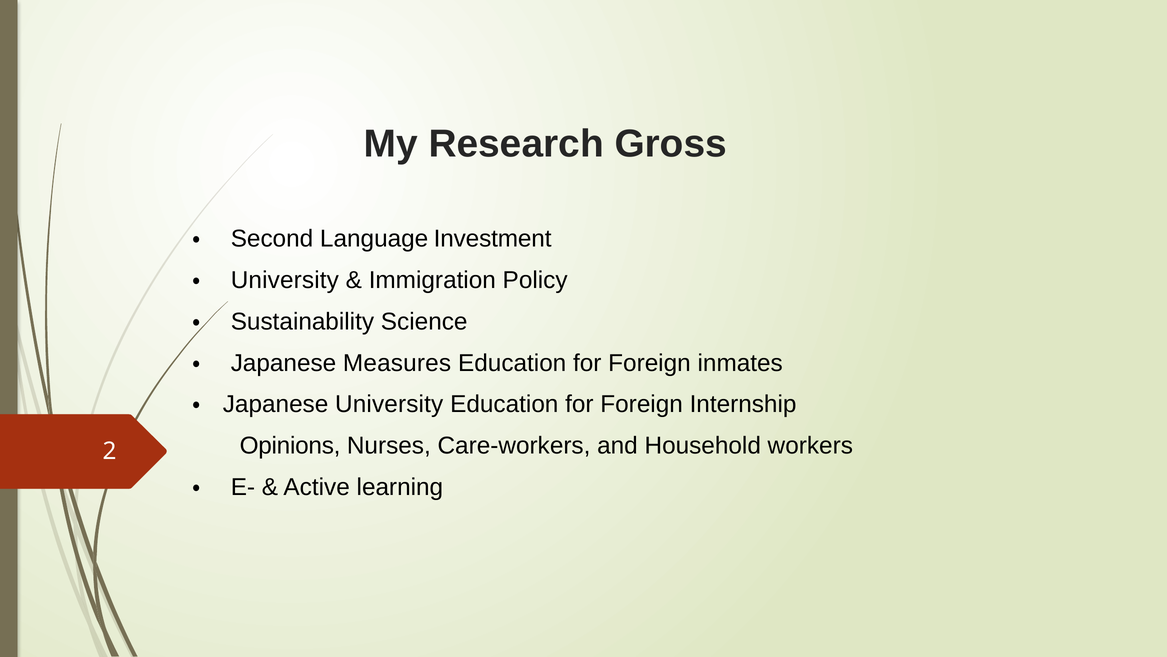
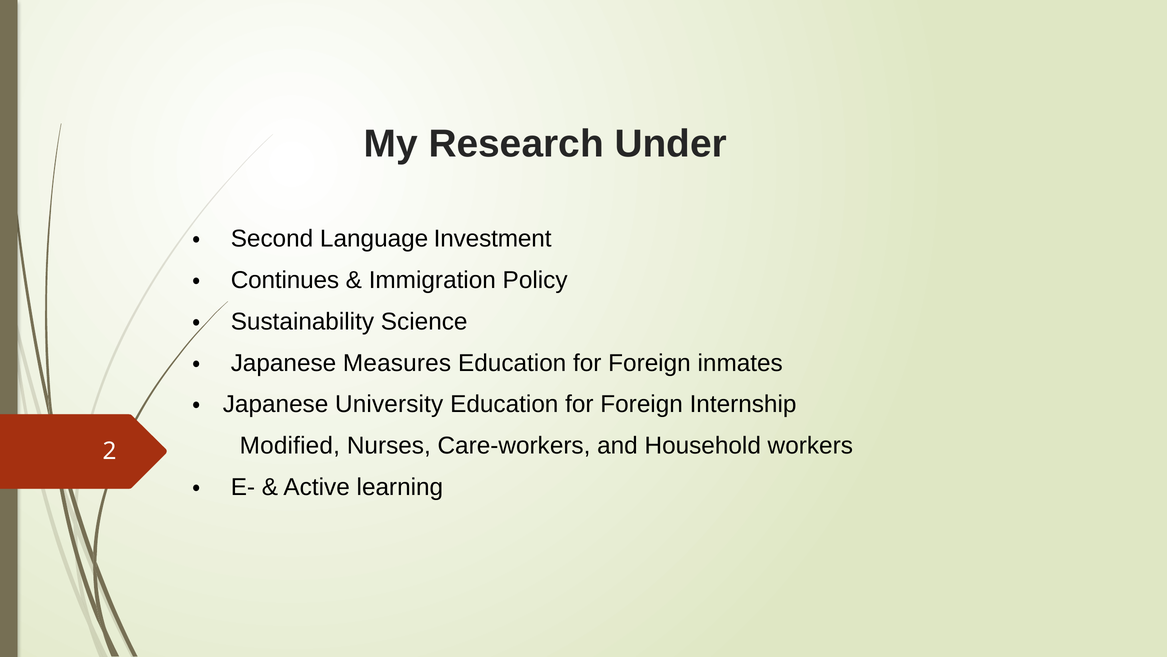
Gross: Gross -> Under (671, 144)
University: University -> Continues (285, 280)
Opinions: Opinions -> Modified (290, 445)
